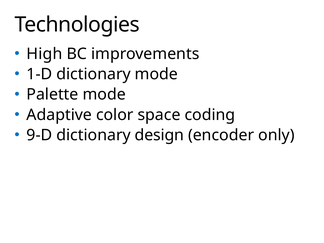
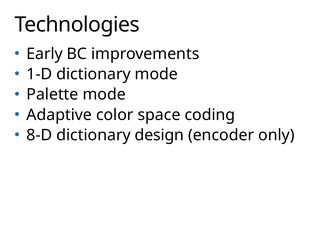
High: High -> Early (45, 54)
9-D: 9-D -> 8-D (39, 135)
